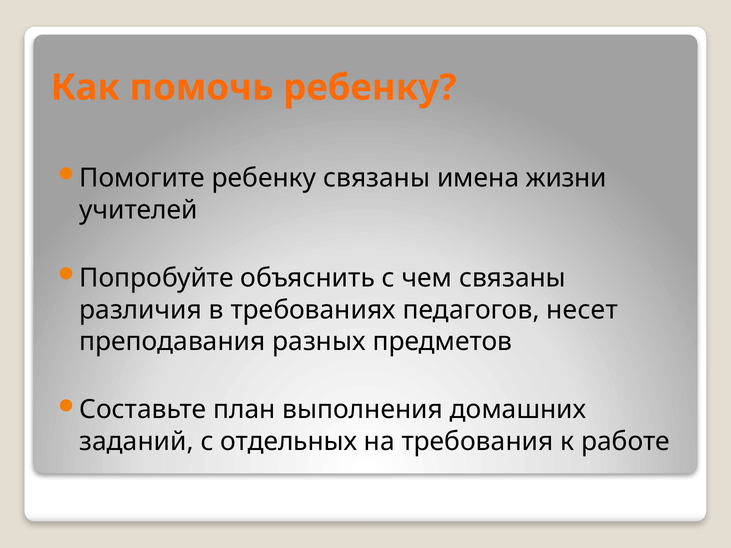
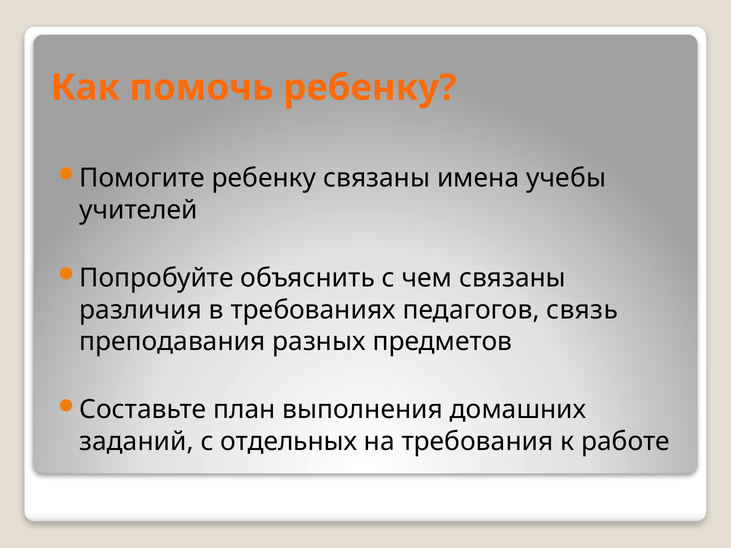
жизни: жизни -> учебы (566, 178)
несет: несет -> связь (582, 310)
